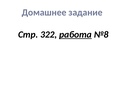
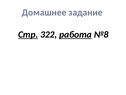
Стр underline: none -> present (28, 34)
